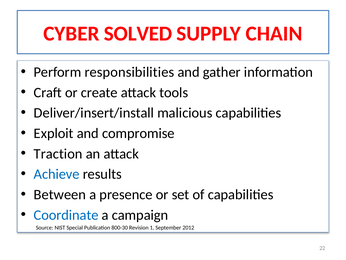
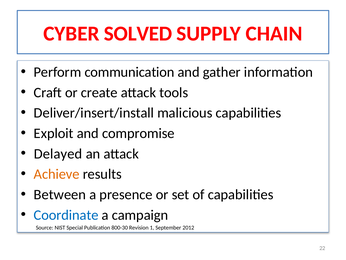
responsibilities: responsibilities -> communication (129, 72)
Traction: Traction -> Delayed (58, 153)
Achieve colour: blue -> orange (57, 174)
